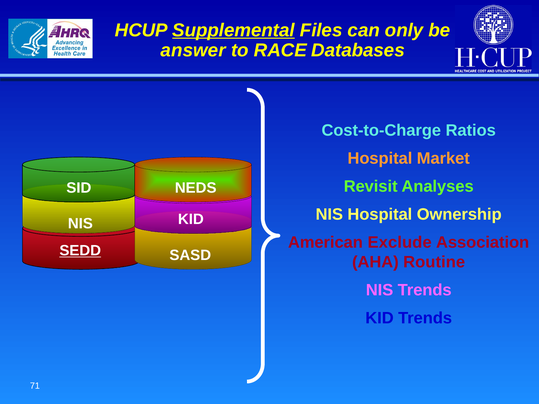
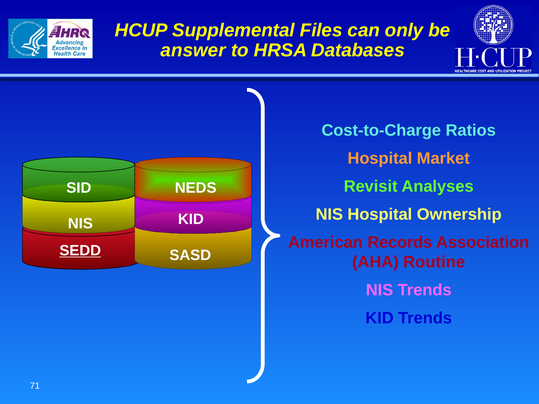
Supplemental underline: present -> none (234, 30)
RACE: RACE -> HRSA (280, 50)
Exclude: Exclude -> Records (400, 242)
